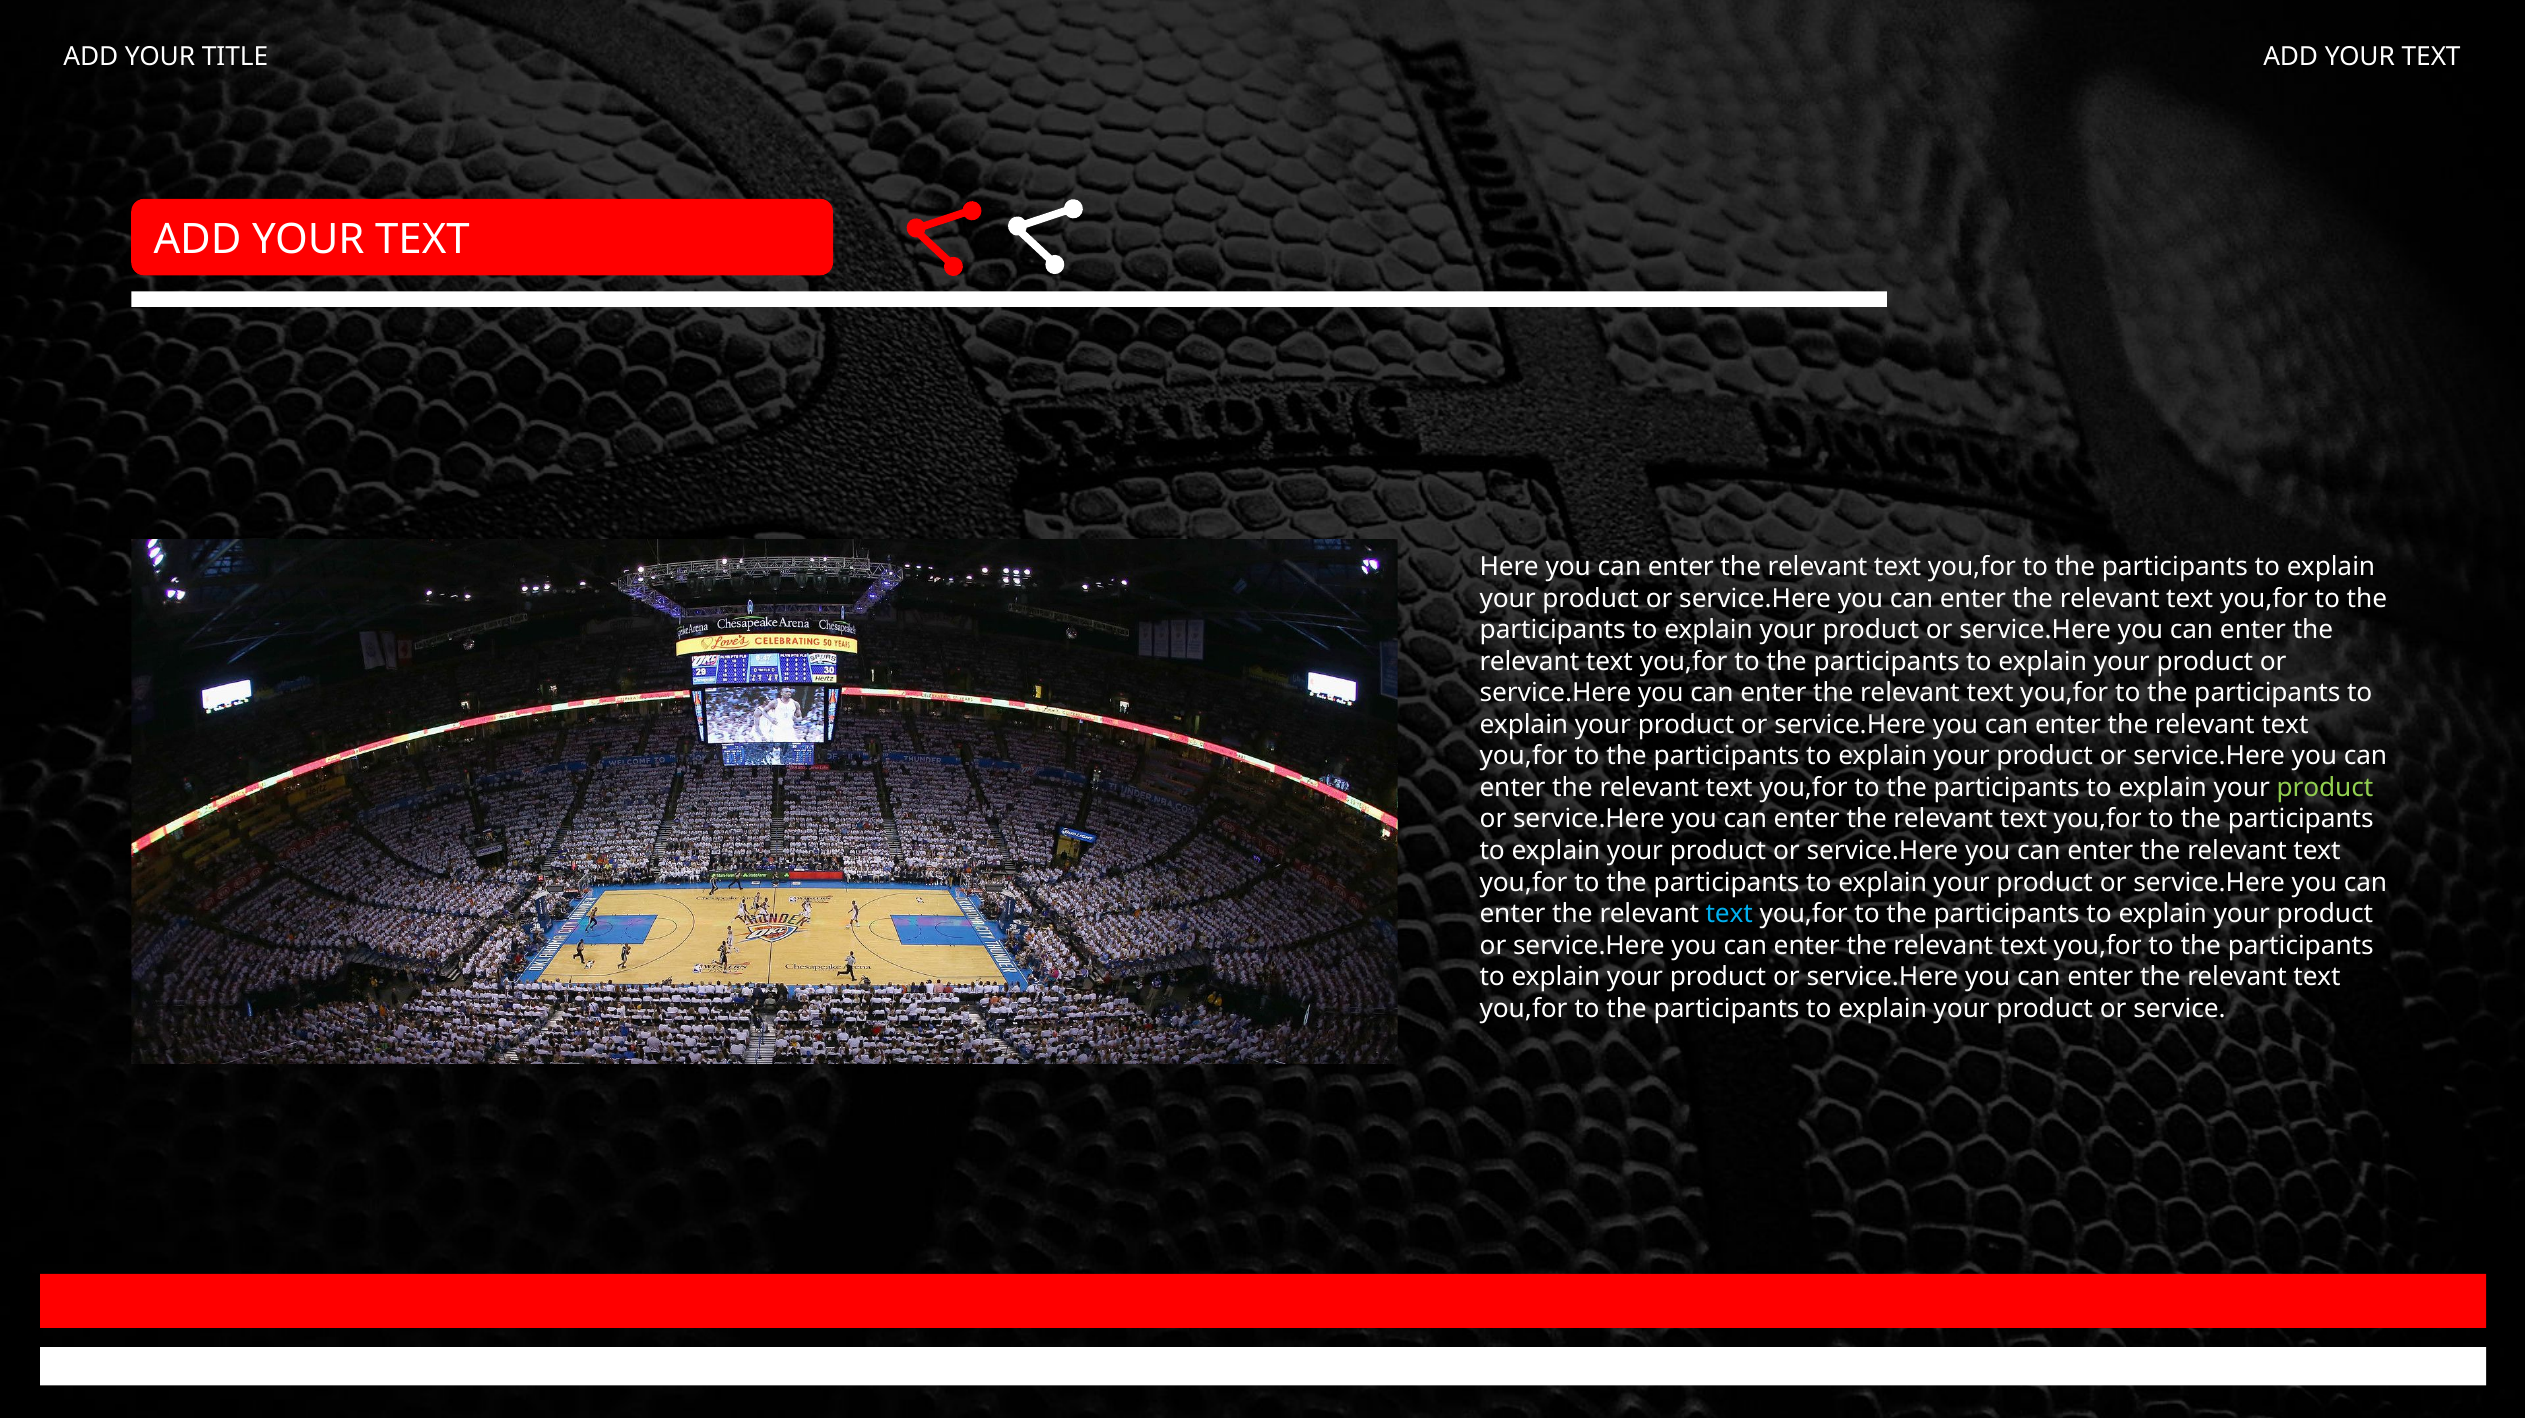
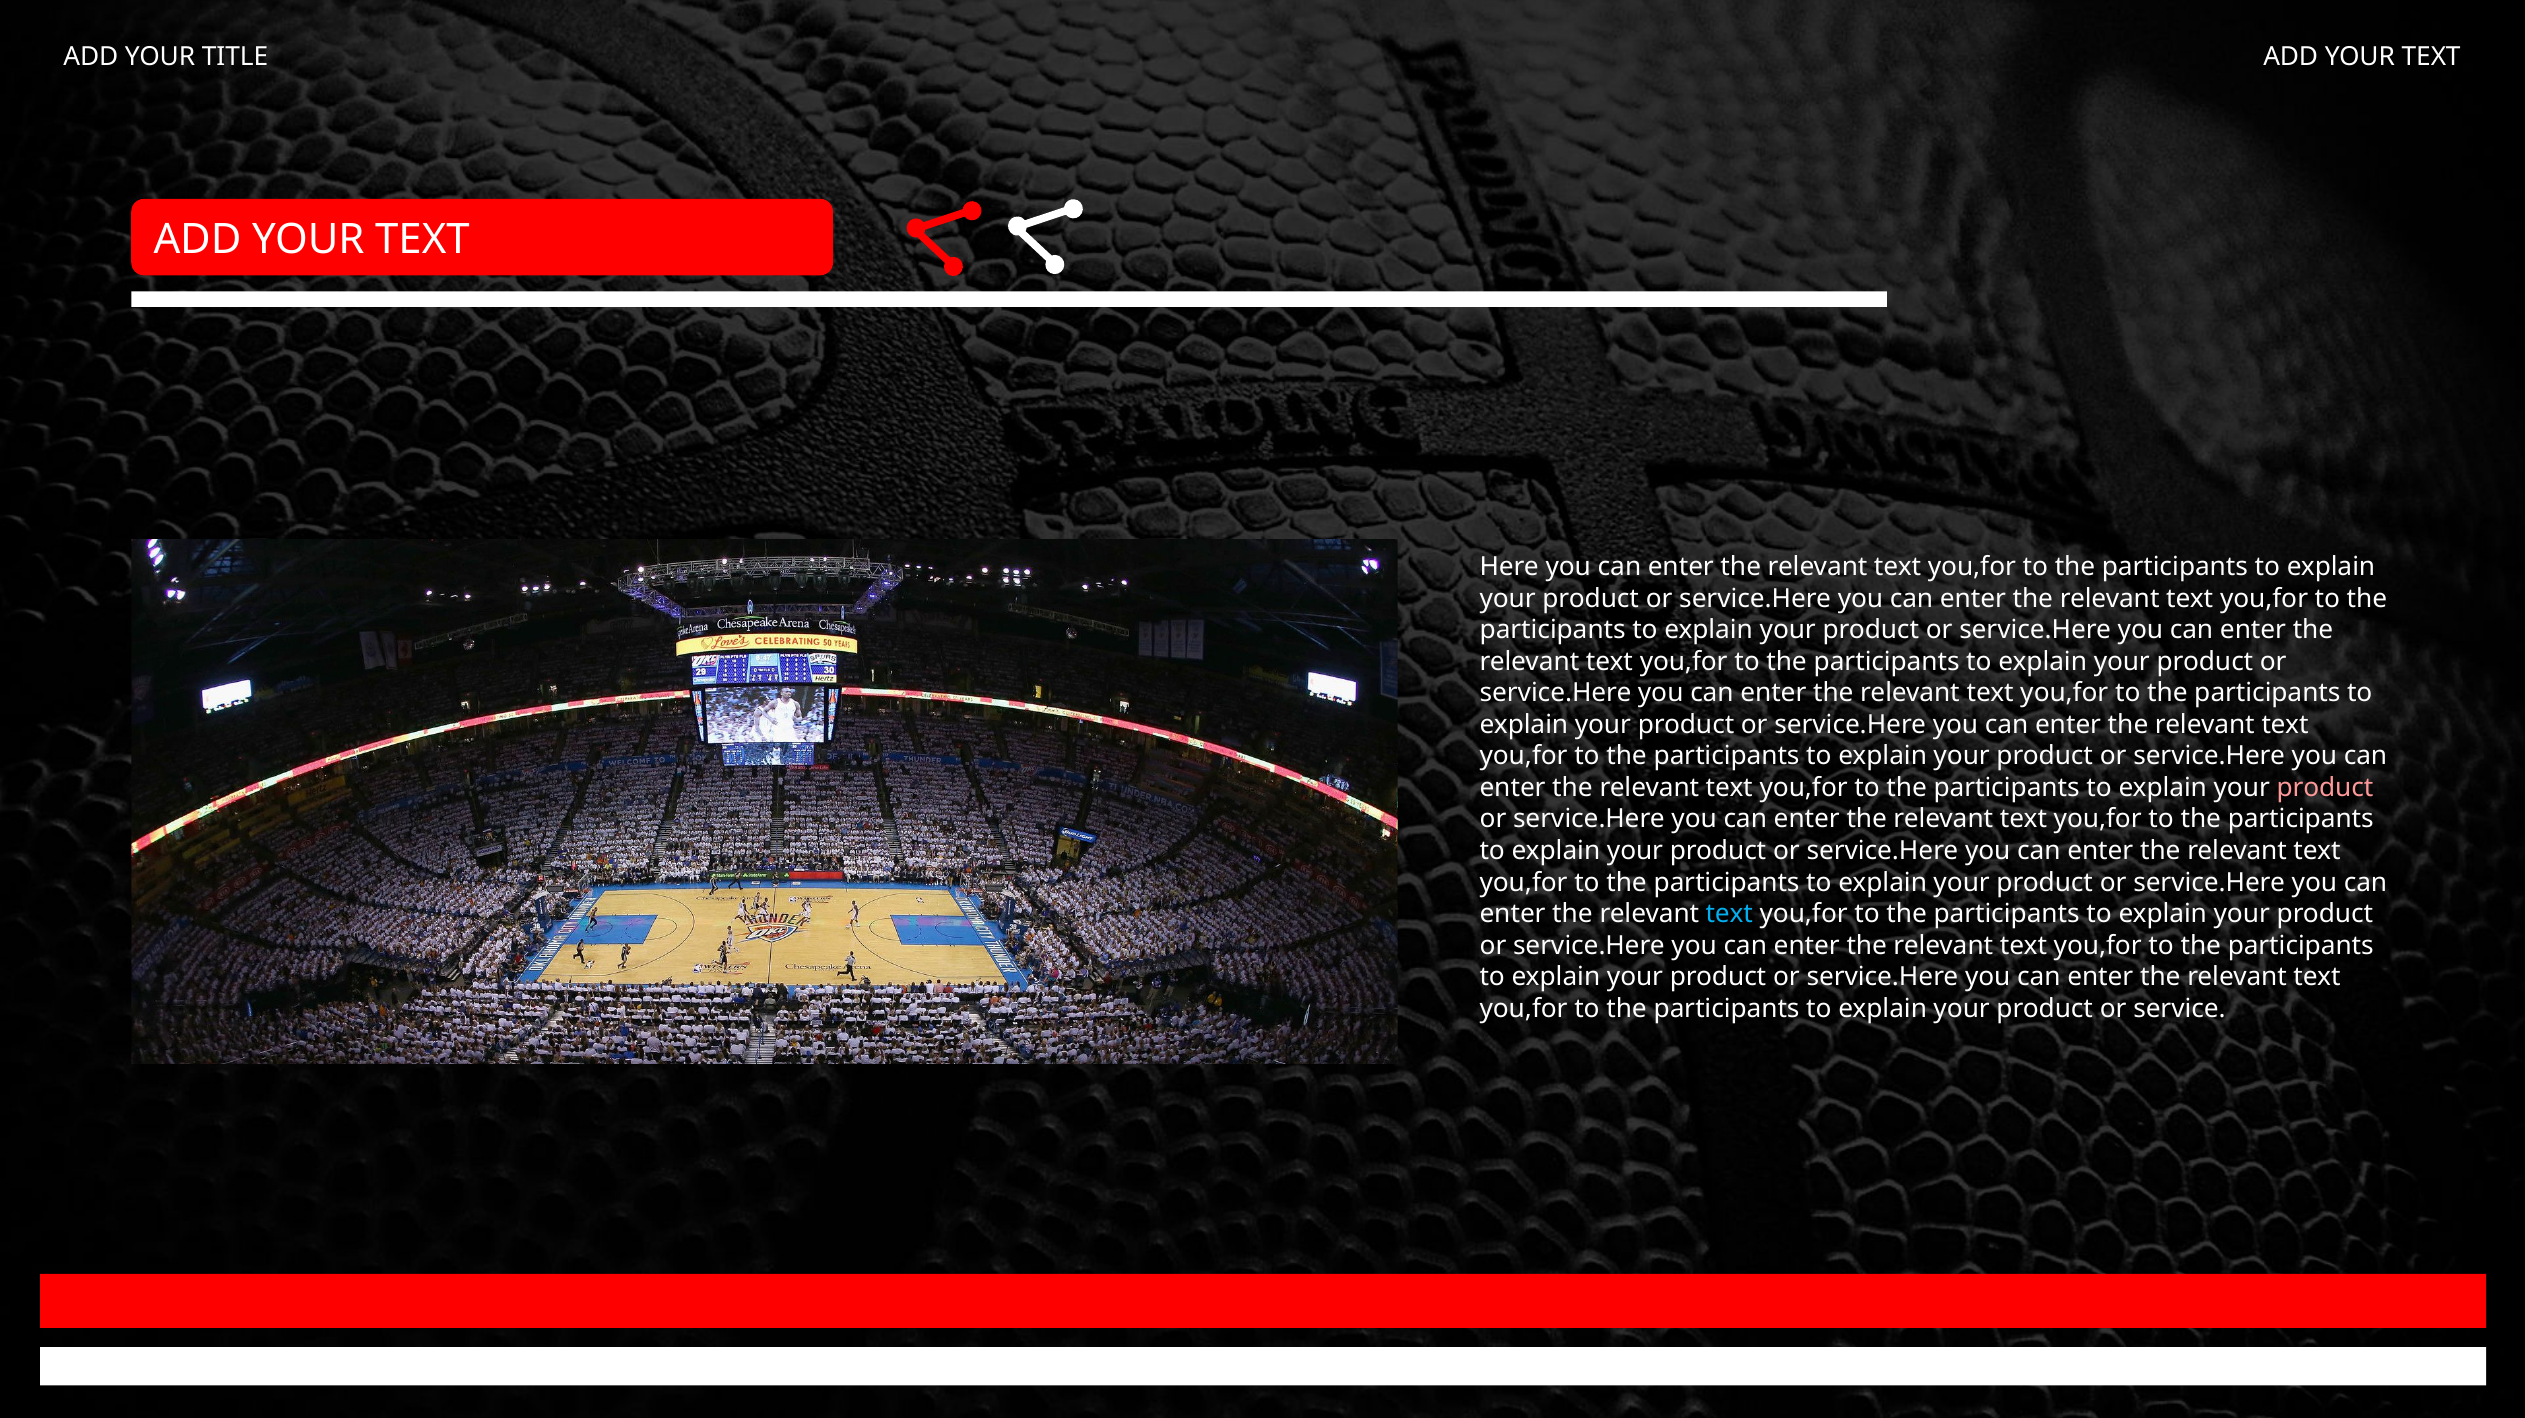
product colour: light green -> pink (2325, 788)
